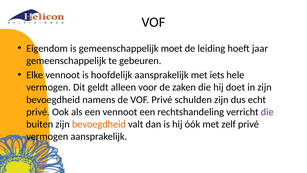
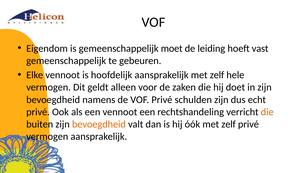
jaar: jaar -> vast (260, 48)
aansprakelijk met iets: iets -> zelf (217, 75)
die colour: purple -> orange (267, 112)
